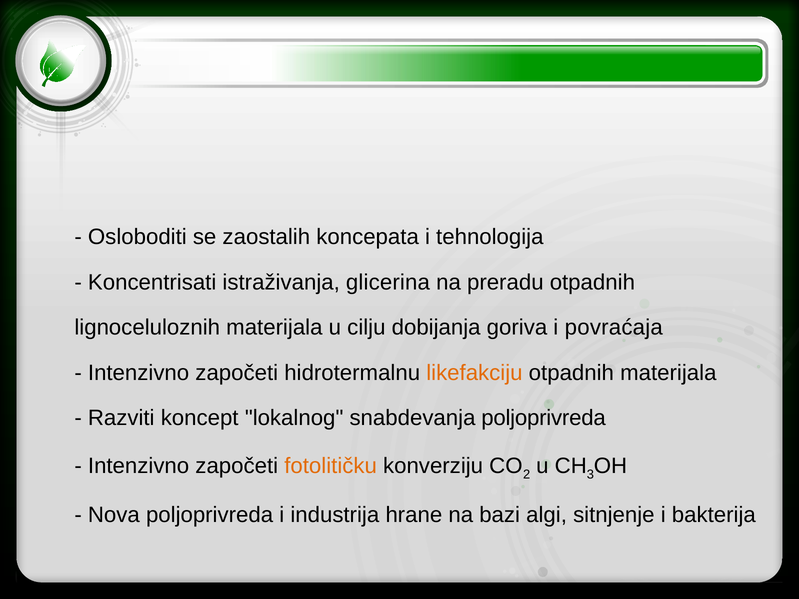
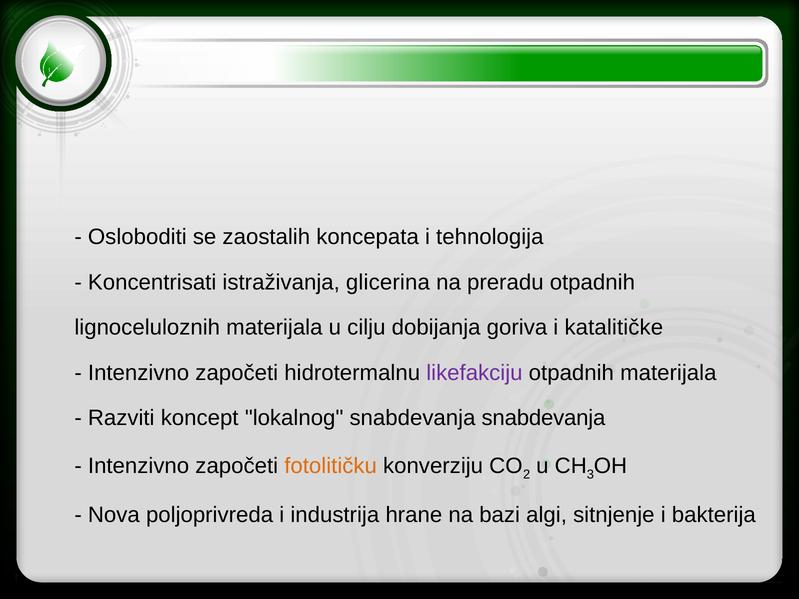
povraćaja: povraćaja -> katalitičke (614, 328)
likefakciju colour: orange -> purple (474, 373)
snabdevanja poljoprivreda: poljoprivreda -> snabdevanja (543, 418)
